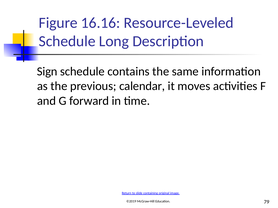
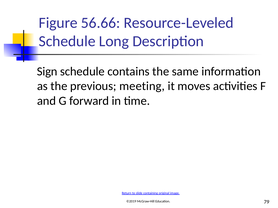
16.16: 16.16 -> 56.66 (101, 23)
calendar: calendar -> meeting (142, 86)
